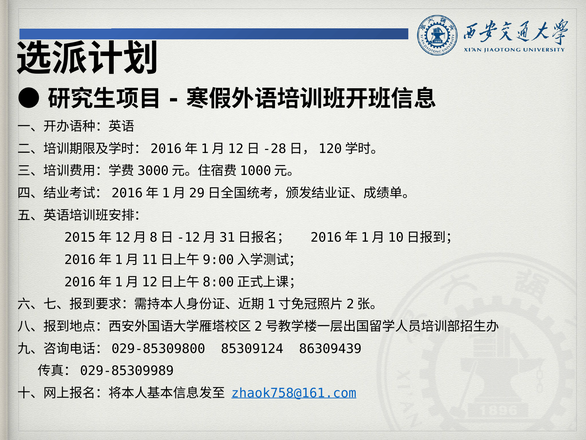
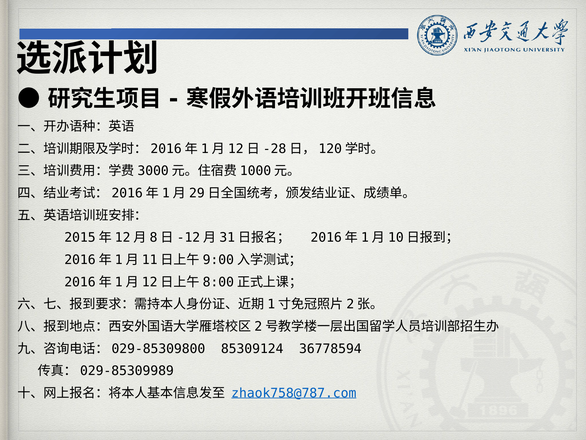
86309439: 86309439 -> 36778594 (330, 348)
zhaok758@161.com: zhaok758@161.com -> zhaok758@787.com (294, 393)
